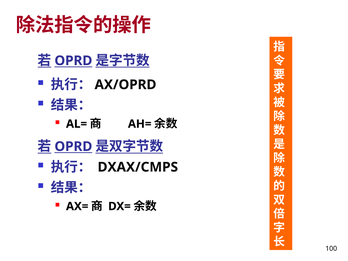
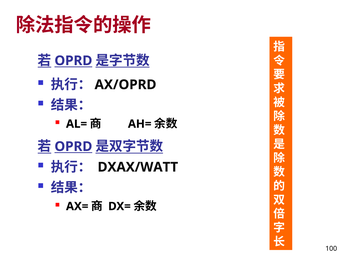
DXAX/CMPS: DXAX/CMPS -> DXAX/WATT (138, 167)
